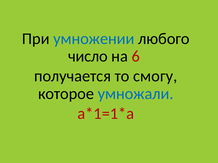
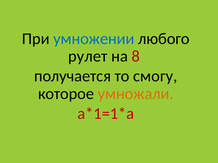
число: число -> рулет (88, 56)
6: 6 -> 8 (136, 56)
умножали colour: blue -> orange (136, 94)
